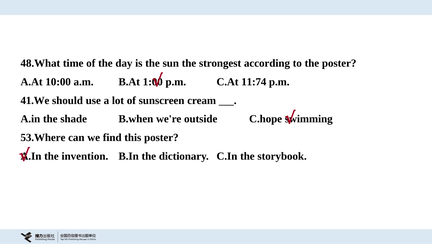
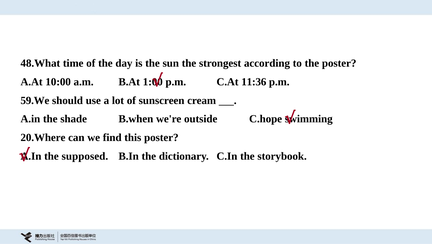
11:74: 11:74 -> 11:36 (254, 82)
41.We: 41.We -> 59.We (35, 101)
53.Where: 53.Where -> 20.Where (43, 138)
invention: invention -> supposed (85, 157)
